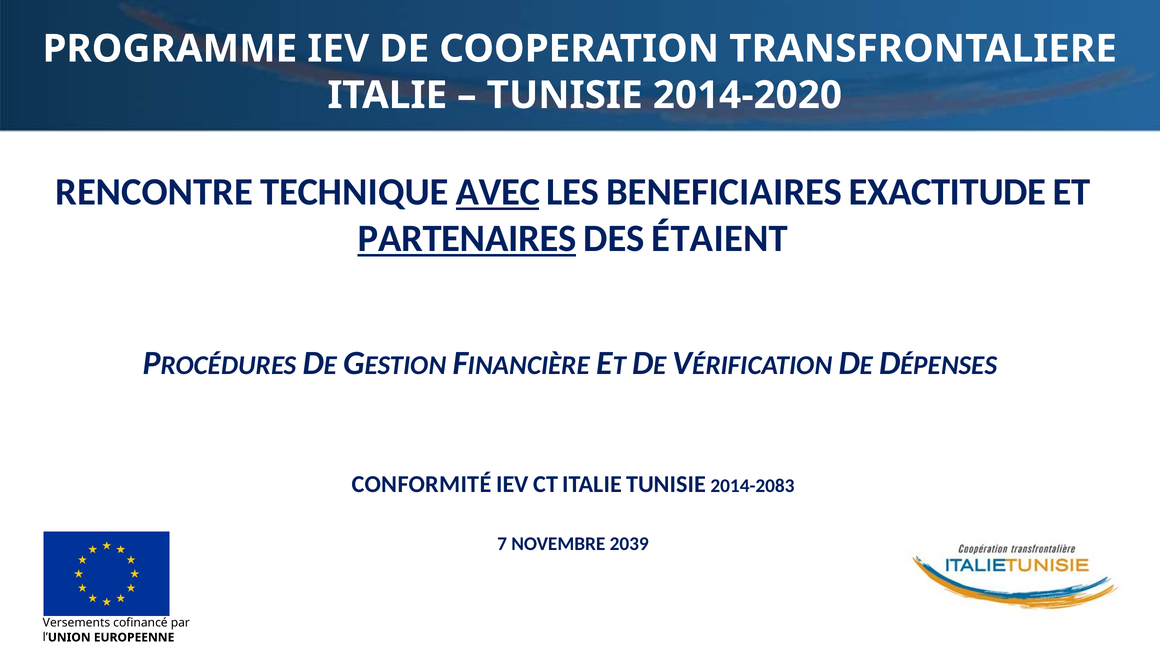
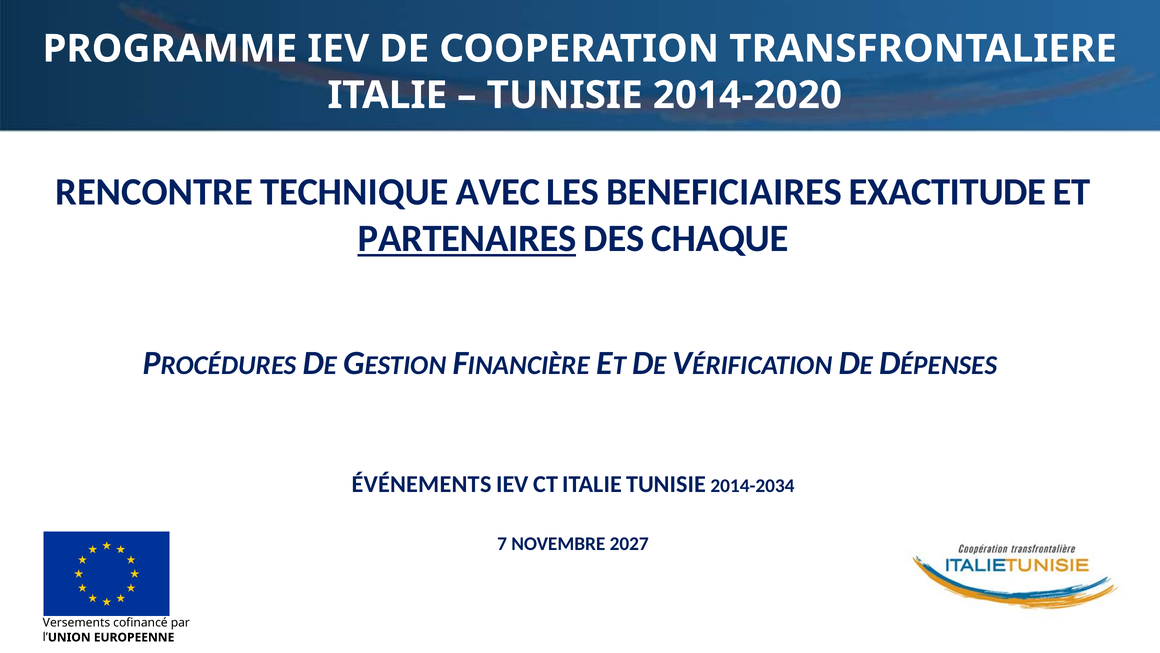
AVEC underline: present -> none (498, 192)
ÉTAIENT: ÉTAIENT -> CHAQUE (720, 238)
CONFORMITÉ: CONFORMITÉ -> ÉVÉNEMENTS (422, 484)
2014-2083: 2014-2083 -> 2014-2034 (752, 486)
2039: 2039 -> 2027 (629, 544)
